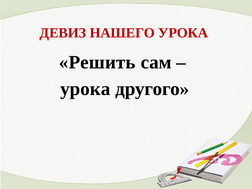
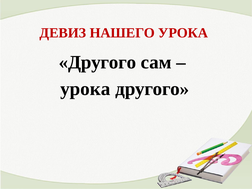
Решить: Решить -> Другого (97, 62)
